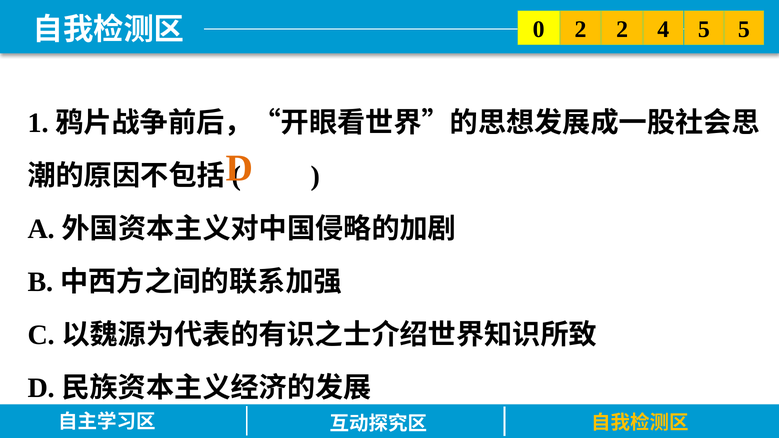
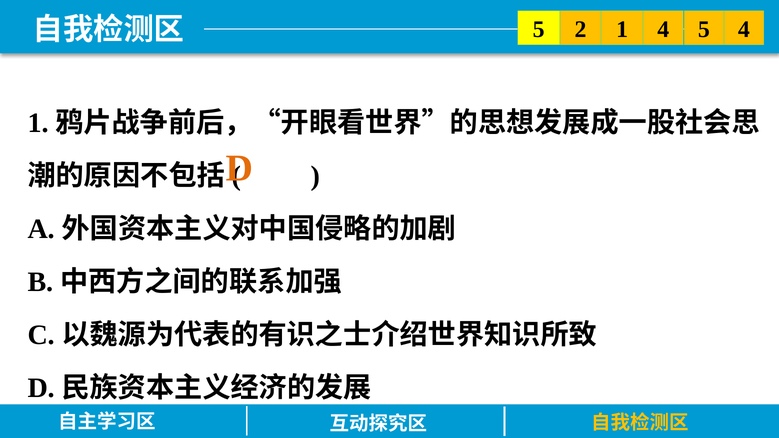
0: 0 -> 5 (539, 29)
2 2: 2 -> 1 (622, 29)
5 5: 5 -> 4 (744, 29)
